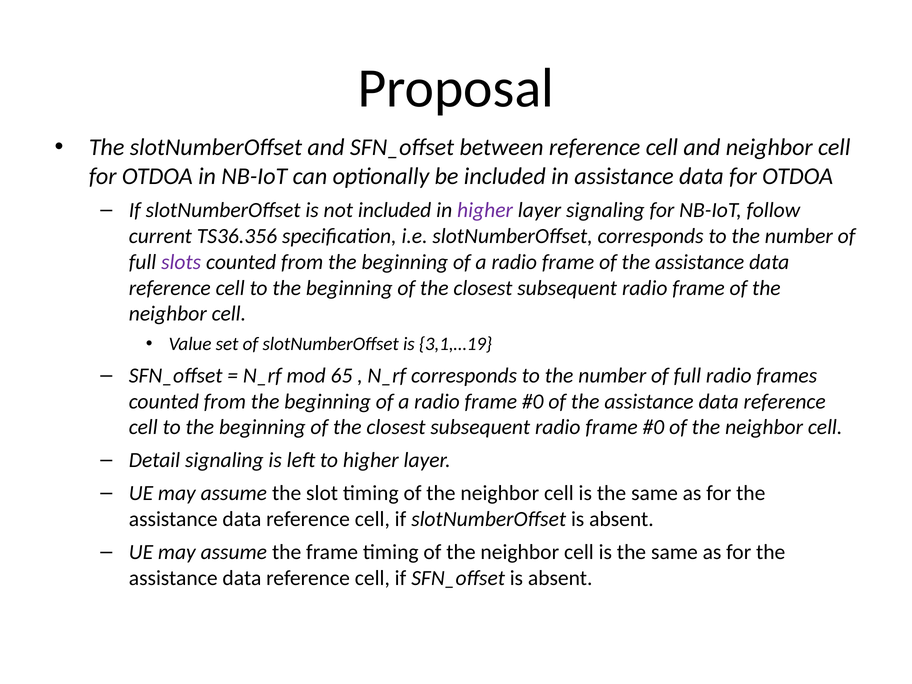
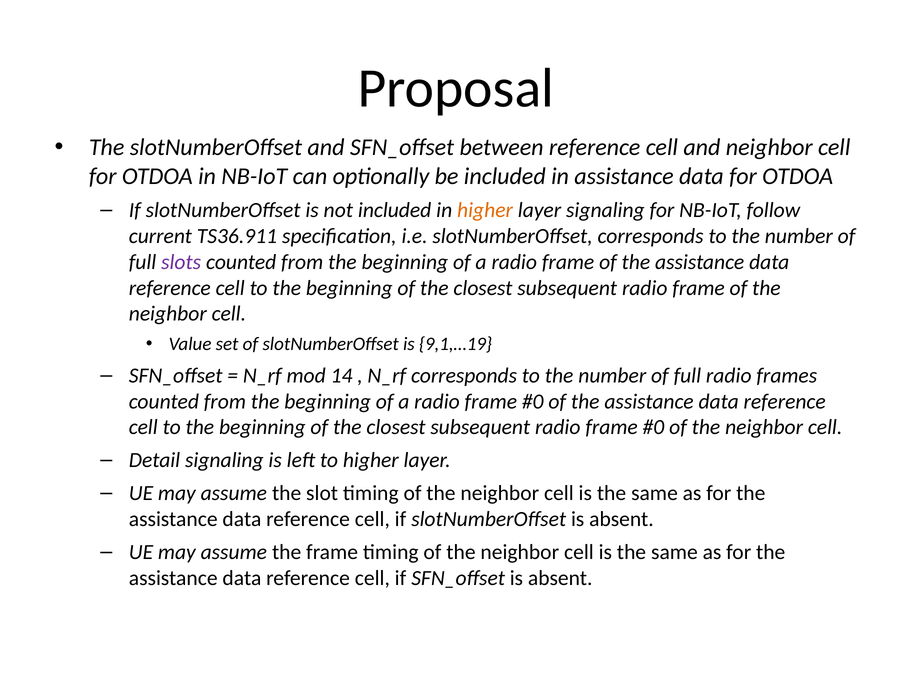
higher colour: purple -> orange (485, 210)
TS36.356: TS36.356 -> TS36.911 (237, 236)
3,1,…19: 3,1,…19 -> 9,1,…19 (456, 344)
65: 65 -> 14 (341, 376)
